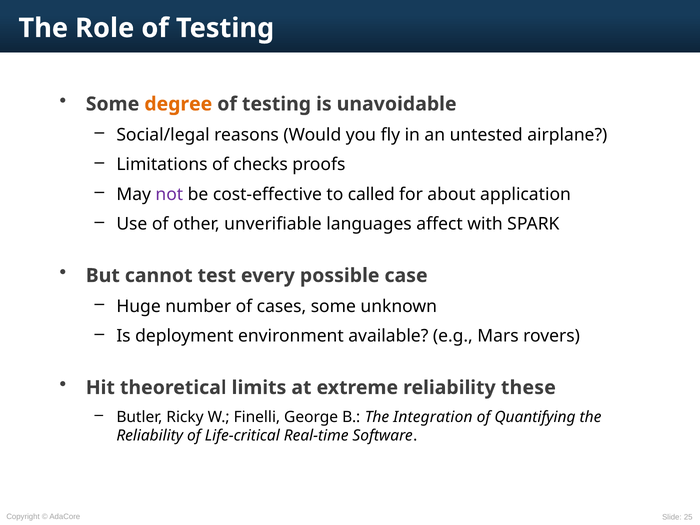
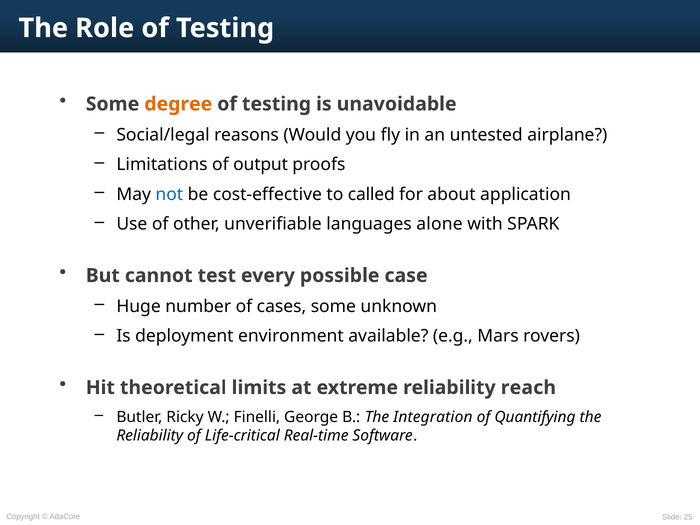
checks: checks -> output (261, 165)
not colour: purple -> blue (169, 194)
affect: affect -> alone (439, 224)
these: these -> reach (528, 388)
